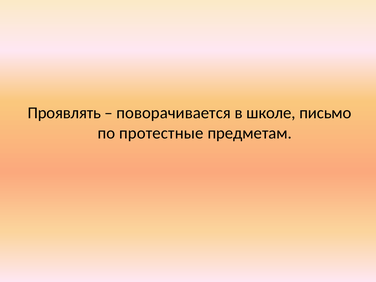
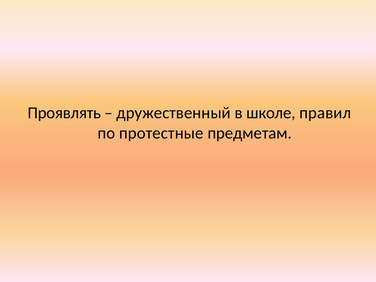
поворачивается: поворачивается -> дружественный (174, 113)
письмо: письмо -> правил (325, 113)
